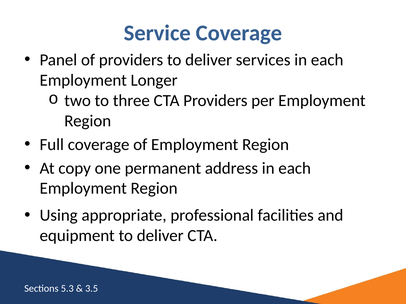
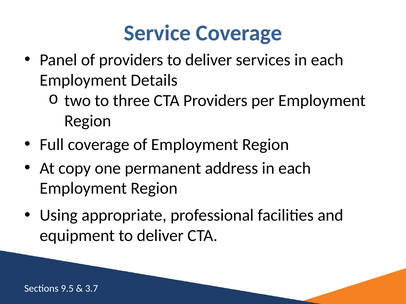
Longer: Longer -> Details (154, 80)
5.3: 5.3 -> 9.5 (67, 289)
3.5: 3.5 -> 3.7 (92, 289)
